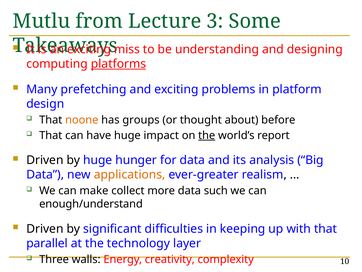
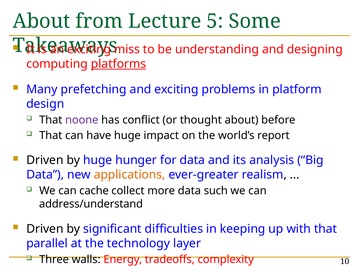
Mutlu: Mutlu -> About (41, 21)
3: 3 -> 5 (215, 21)
noone colour: orange -> purple (82, 120)
groups: groups -> conflict (141, 120)
the underline: present -> none (207, 135)
make: make -> cache (94, 190)
enough/understand: enough/understand -> address/understand (91, 204)
creativity: creativity -> tradeoffs (170, 259)
